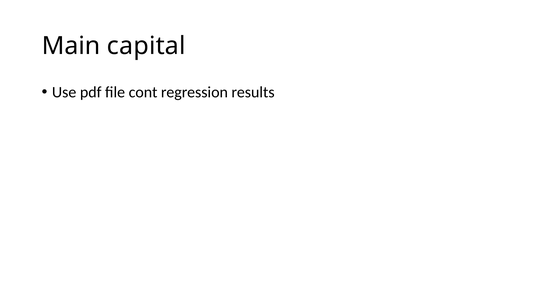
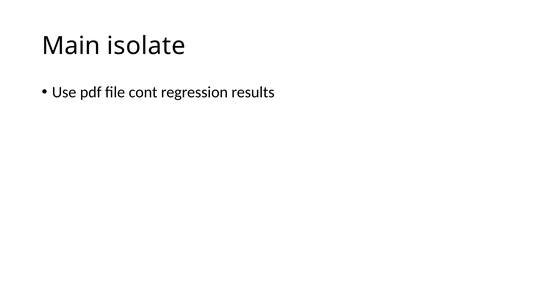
capital: capital -> isolate (146, 46)
